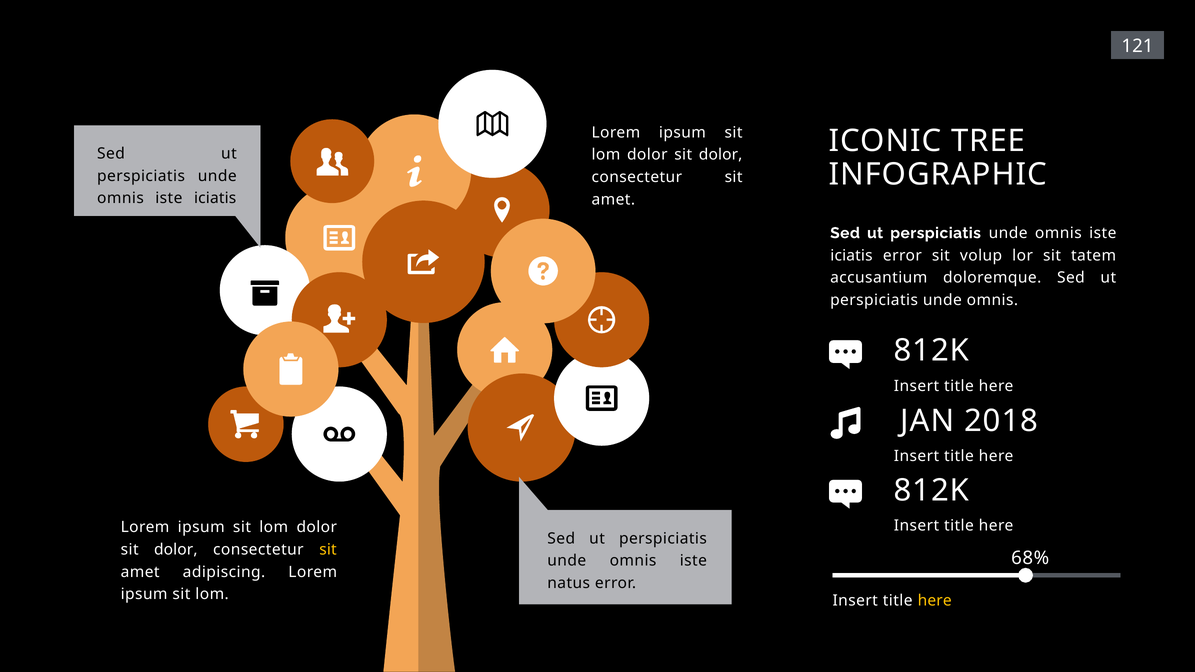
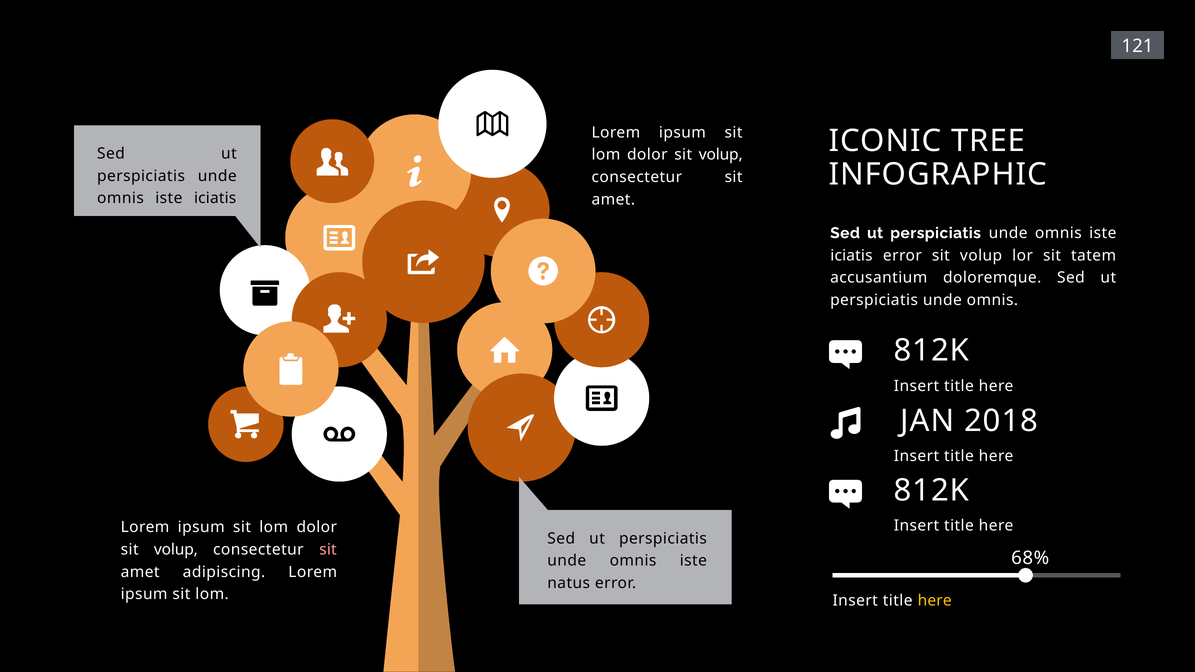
dolor: dolor -> volup (721, 155)
dolor: dolor -> volup (176, 550)
sit colour: yellow -> pink (328, 550)
